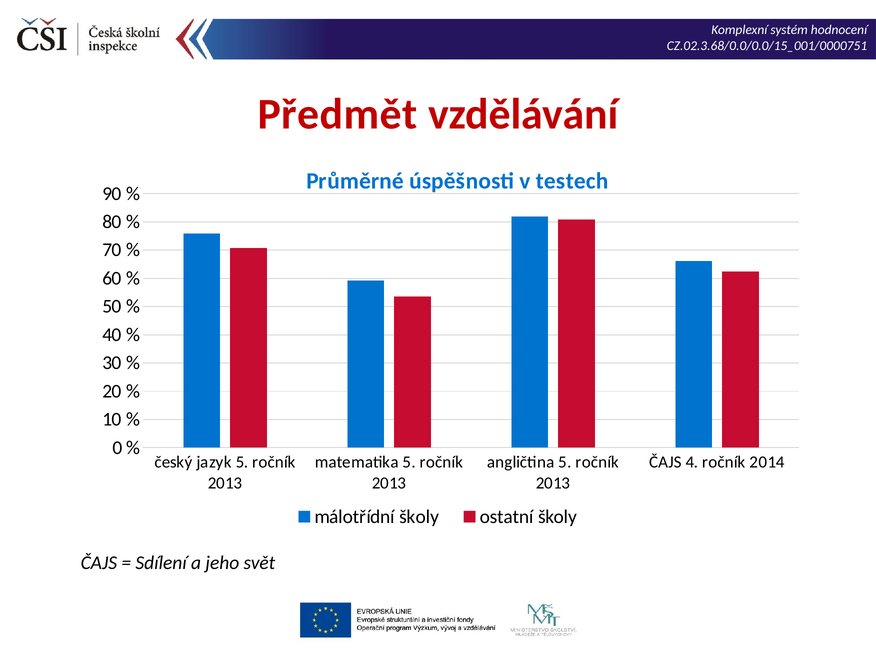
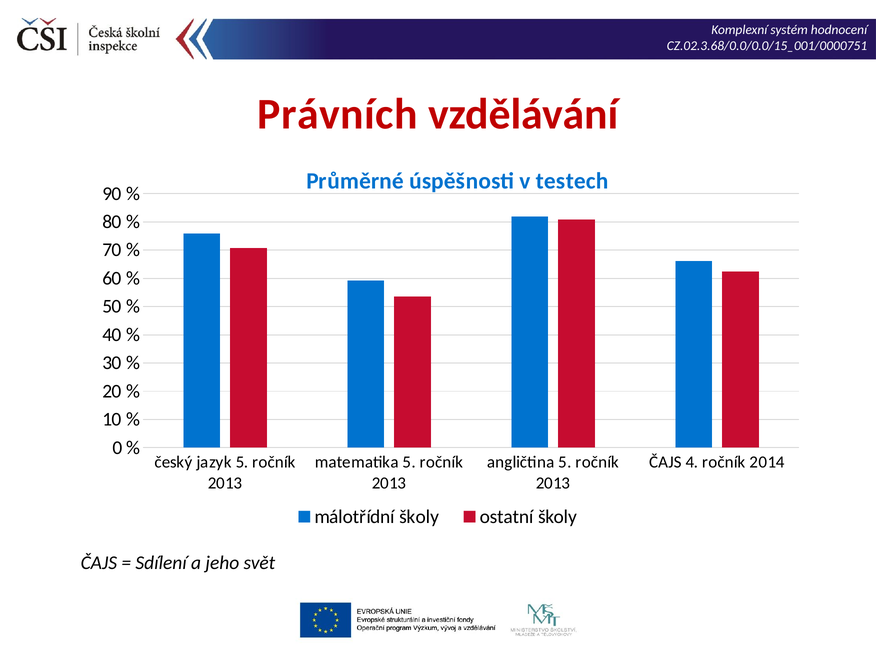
Předmět: Předmět -> Právních (338, 114)
